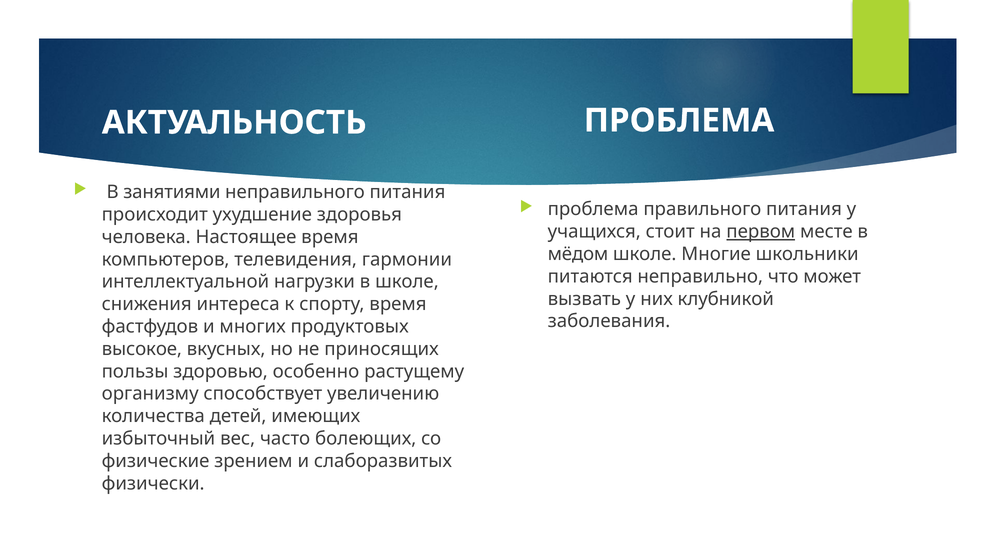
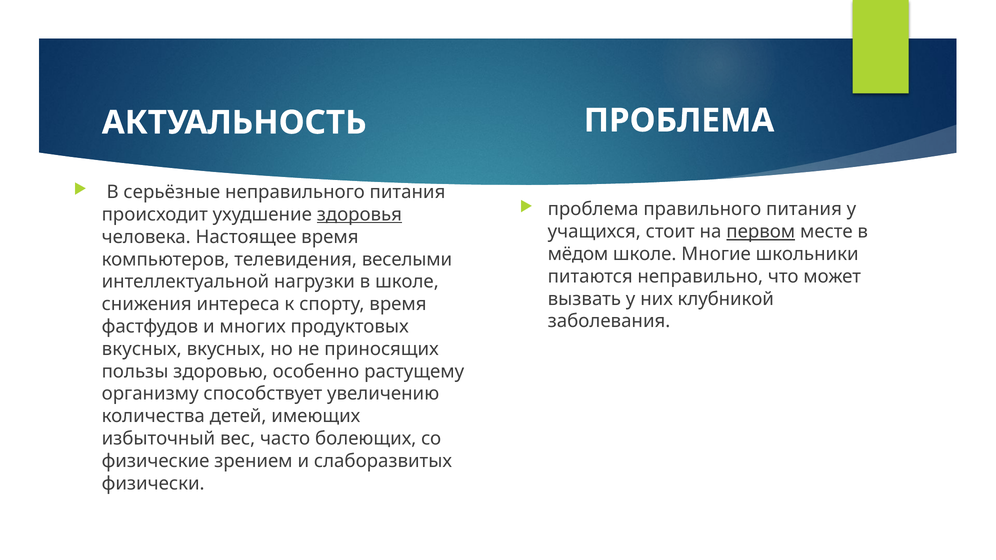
занятиями: занятиями -> серьёзные (172, 192)
здоровья underline: none -> present (359, 215)
гармонии: гармонии -> веселыми (407, 260)
высокое: высокое -> вкусных (142, 349)
